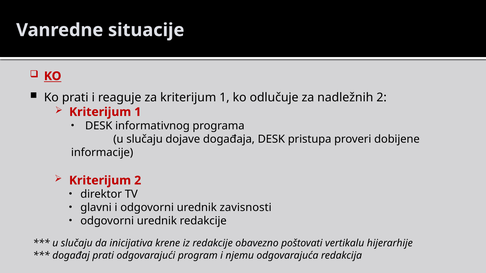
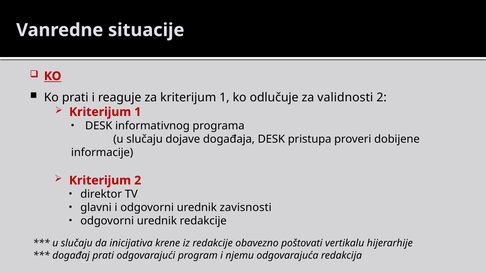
nadležnih: nadležnih -> validnosti (345, 97)
